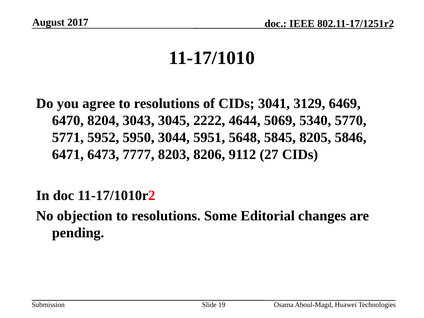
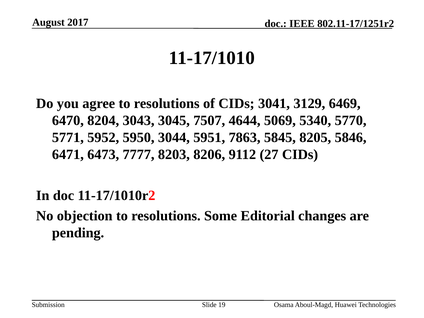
2222: 2222 -> 7507 (209, 120)
5648: 5648 -> 7863 (245, 137)
